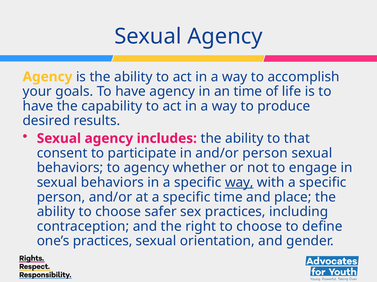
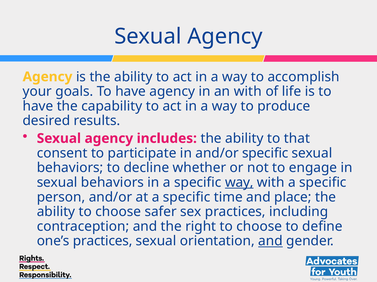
an time: time -> with (248, 92)
and/or person: person -> specific (265, 153)
to agency: agency -> decline (146, 168)
and underline: none -> present (270, 242)
